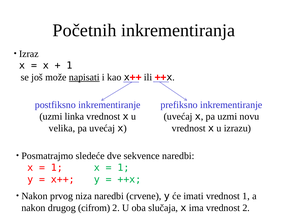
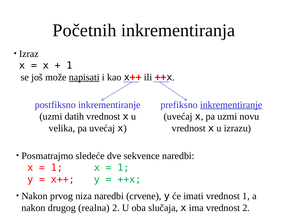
inkrementiranje underline: none -> present (231, 105)
linka: linka -> datih (74, 117)
cifrom: cifrom -> realna (94, 208)
